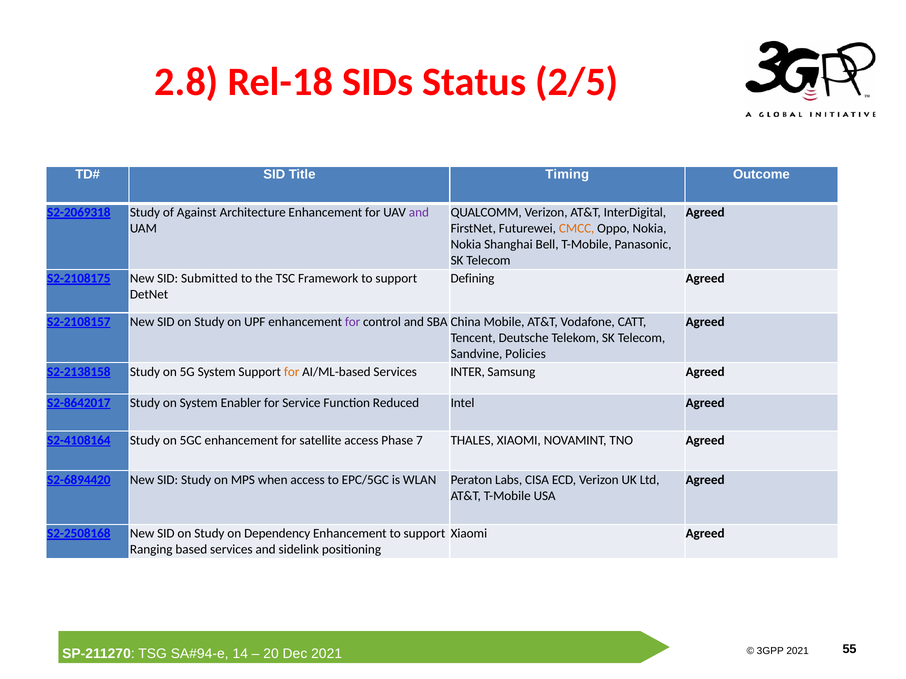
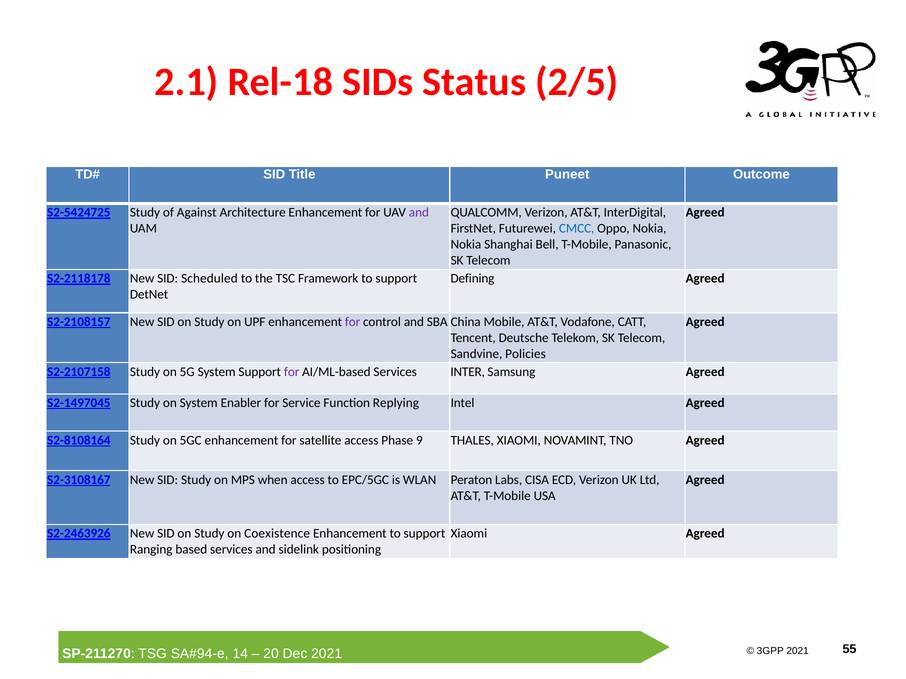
2.8: 2.8 -> 2.1 (186, 82)
Timing: Timing -> Puneet (567, 174)
S2-2069318: S2-2069318 -> S2-5424725 (79, 213)
CMCC colour: orange -> blue (577, 229)
S2-2108175: S2-2108175 -> S2-2118178 (79, 279)
Submitted: Submitted -> Scheduled (209, 279)
S2-2138158: S2-2138158 -> S2-2107158 (79, 372)
for colour: orange -> purple (292, 372)
S2-8642017: S2-8642017 -> S2-1497045 (79, 403)
Reduced: Reduced -> Replying (396, 403)
S2-4108164: S2-4108164 -> S2-8108164 (79, 441)
7: 7 -> 9 (419, 441)
S2-6894420: S2-6894420 -> S2-3108167 (79, 480)
S2-2508168: S2-2508168 -> S2-2463926 (79, 534)
Dependency: Dependency -> Coexistence (277, 534)
